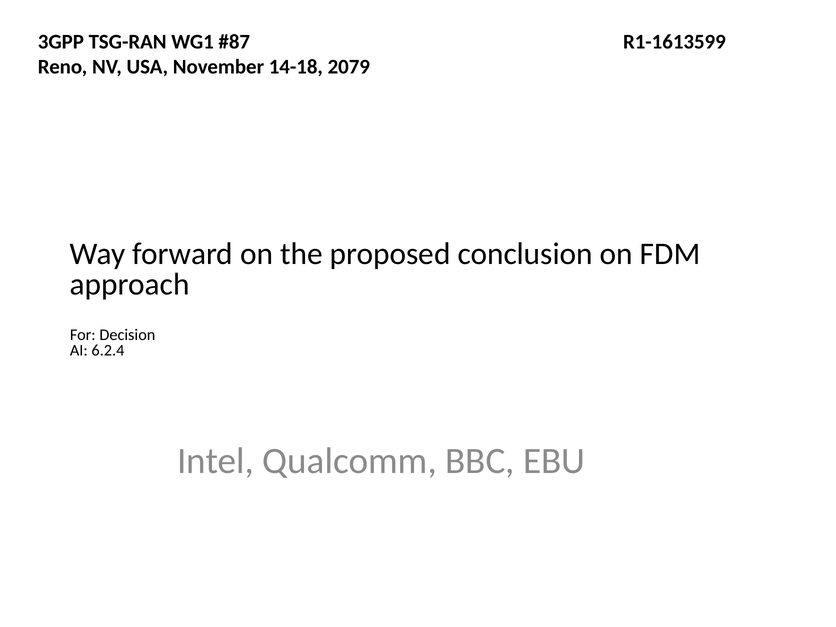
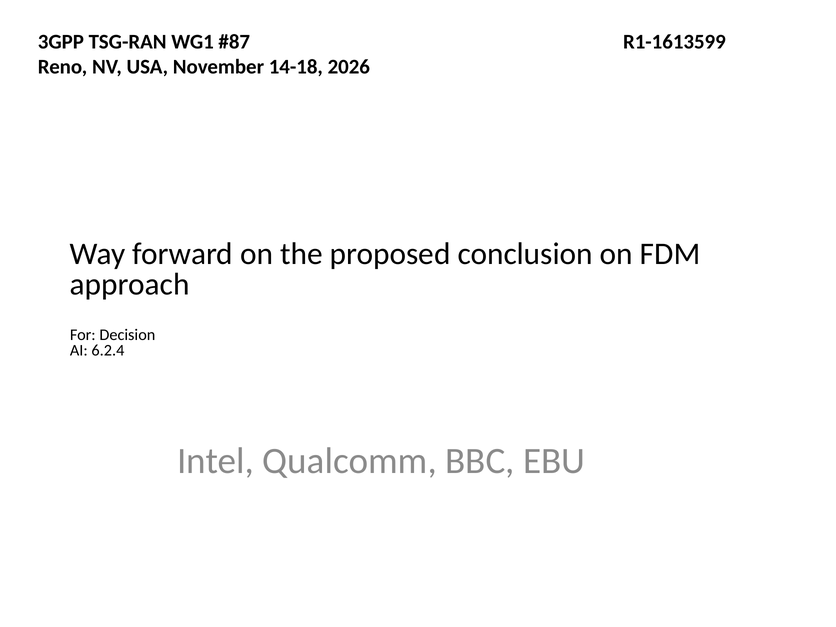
2079: 2079 -> 2026 (349, 67)
